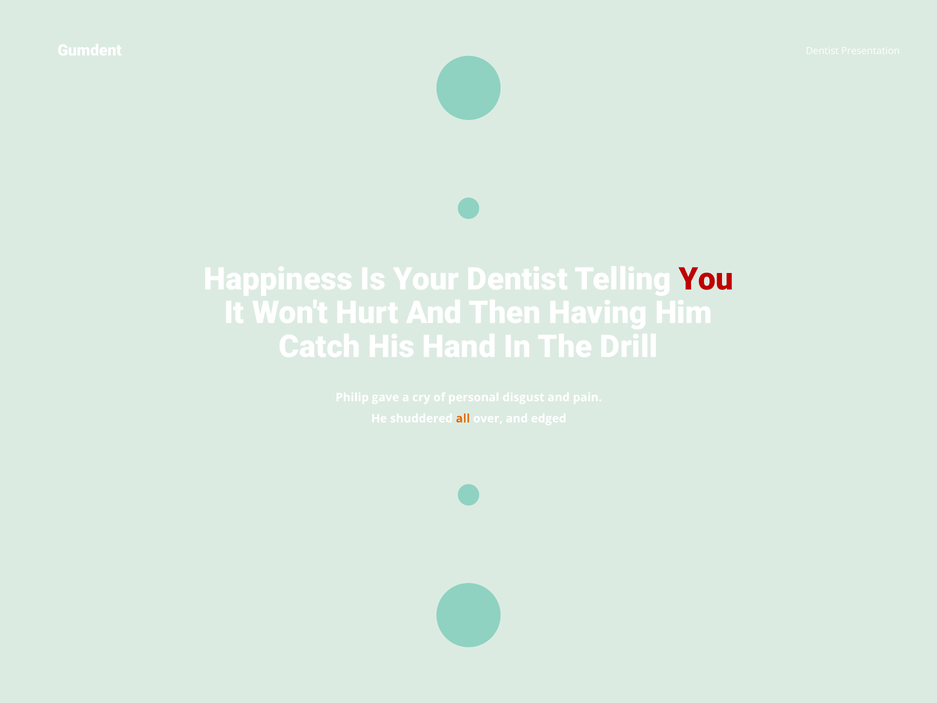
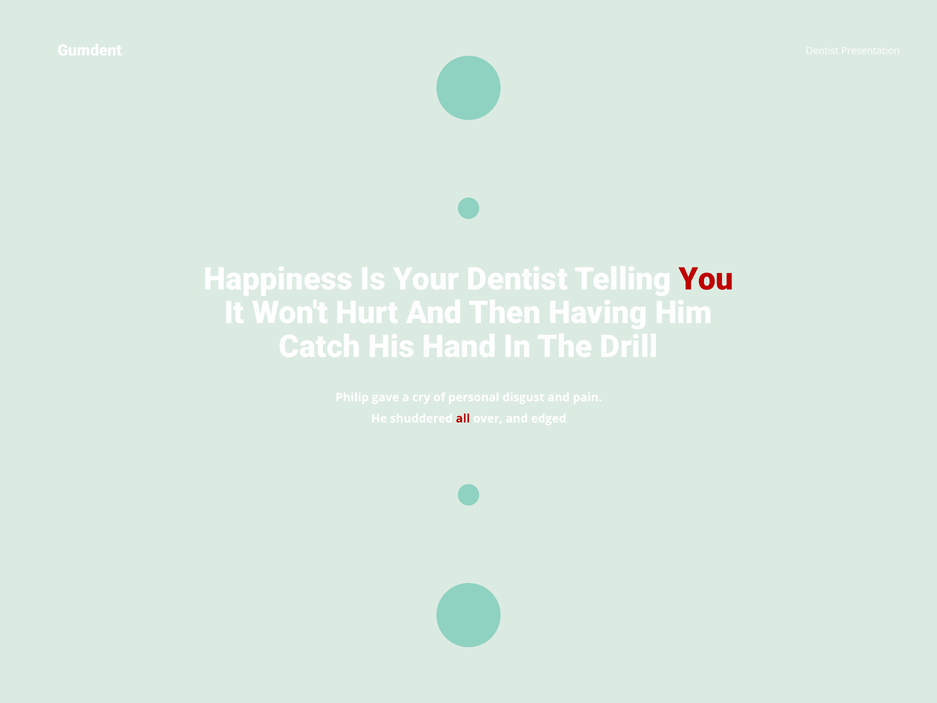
all colour: orange -> red (463, 418)
